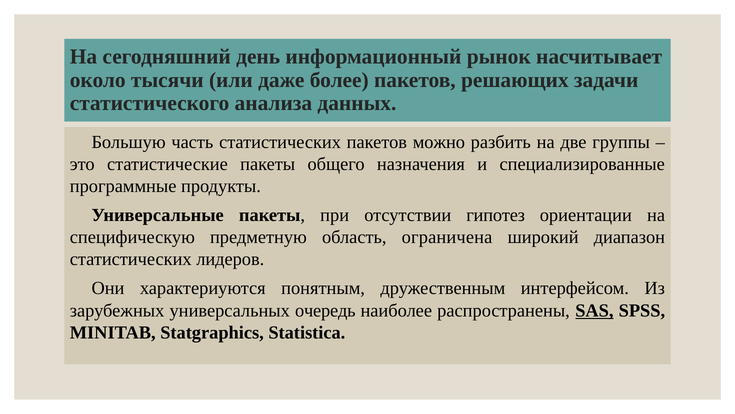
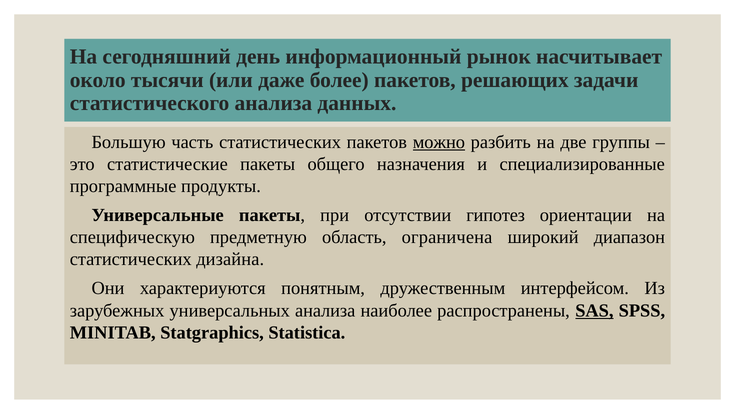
можно underline: none -> present (439, 142)
лидеров: лидеров -> дизайна (230, 259)
универсальных очередь: очередь -> анализа (325, 310)
